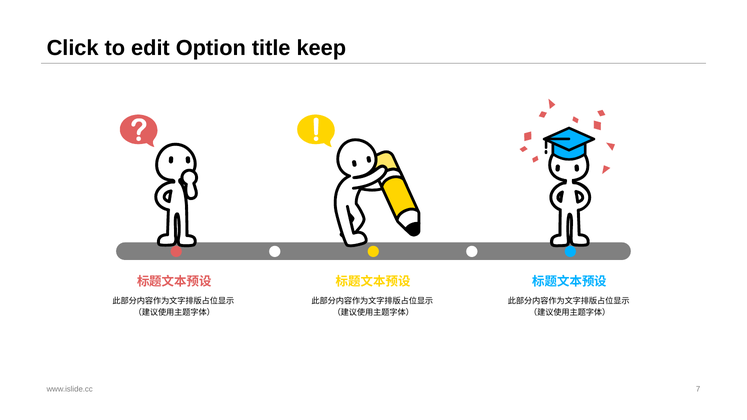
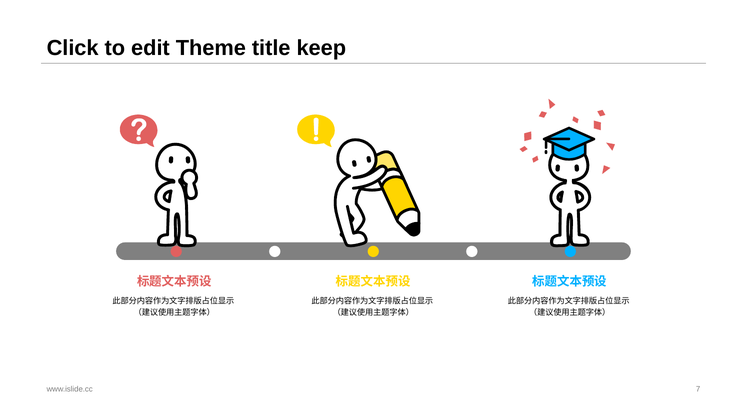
Option: Option -> Theme (211, 48)
